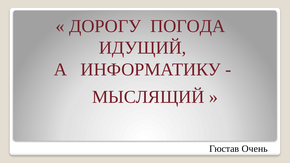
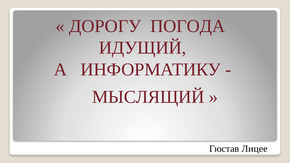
Очень: Очень -> Лицее (255, 149)
